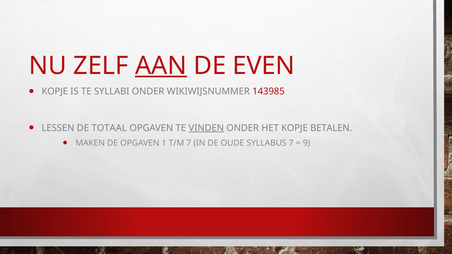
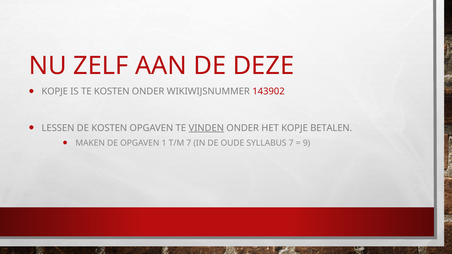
AAN underline: present -> none (161, 66)
EVEN: EVEN -> DEZE (263, 66)
TE SYLLABI: SYLLABI -> KOSTEN (112, 92)
143985: 143985 -> 143902 (269, 92)
DE TOTAAL: TOTAAL -> KOSTEN (109, 128)
